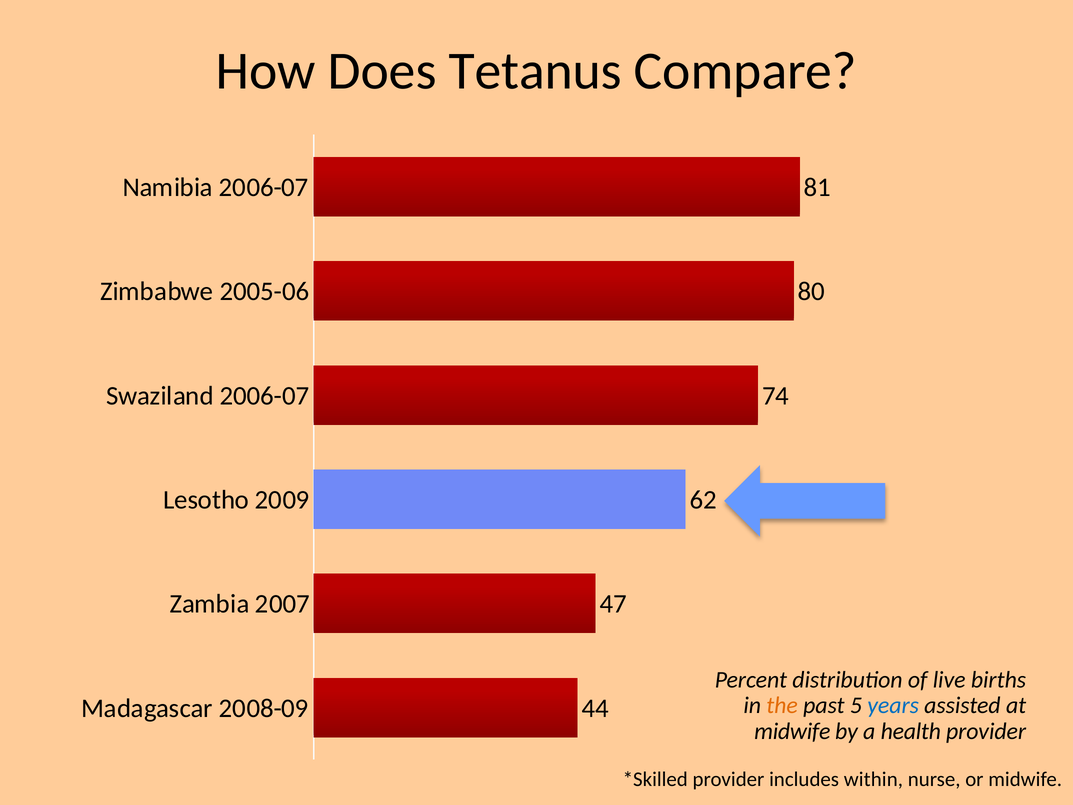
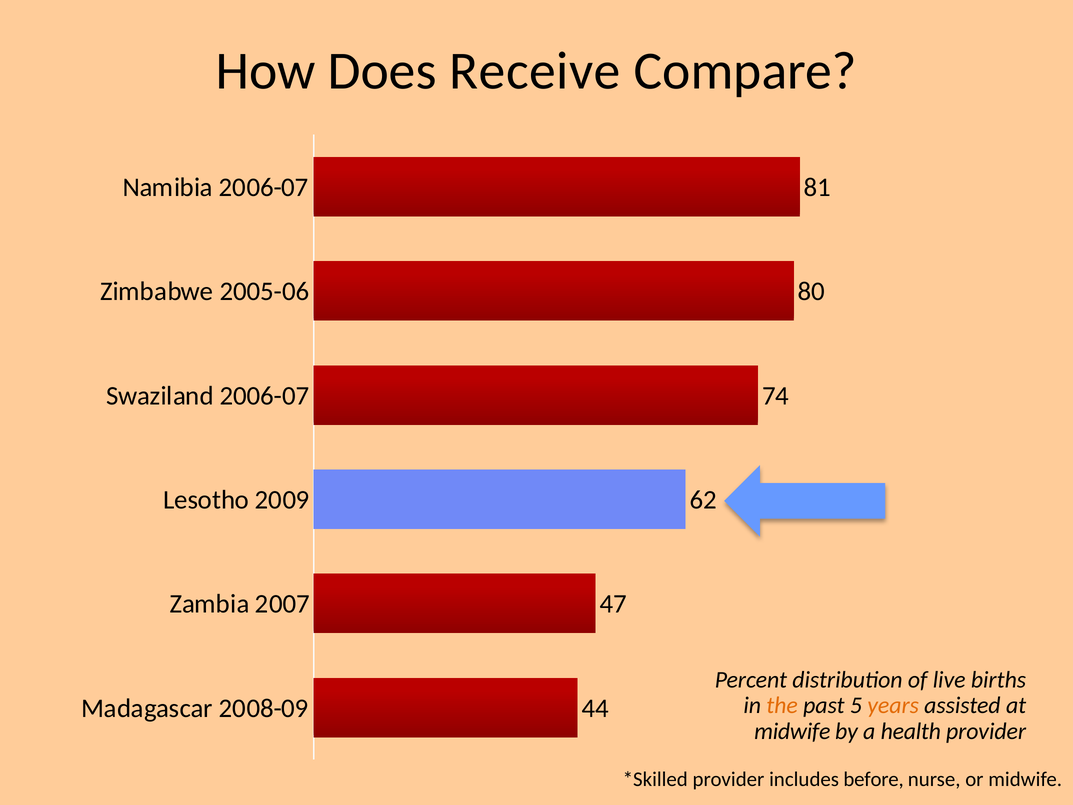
Tetanus: Tetanus -> Receive (535, 71)
years colour: blue -> orange (893, 705)
within: within -> before (874, 779)
